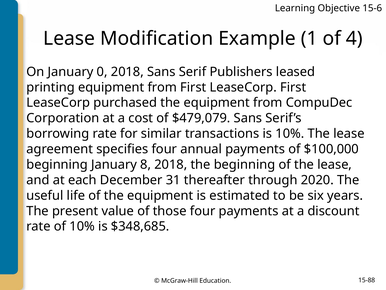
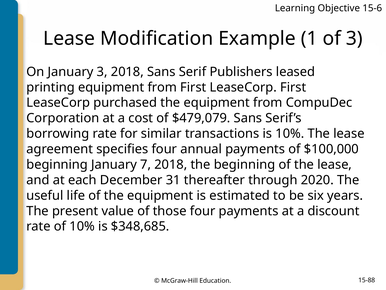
of 4: 4 -> 3 (354, 38)
January 0: 0 -> 3 (102, 72)
8: 8 -> 7 (146, 164)
